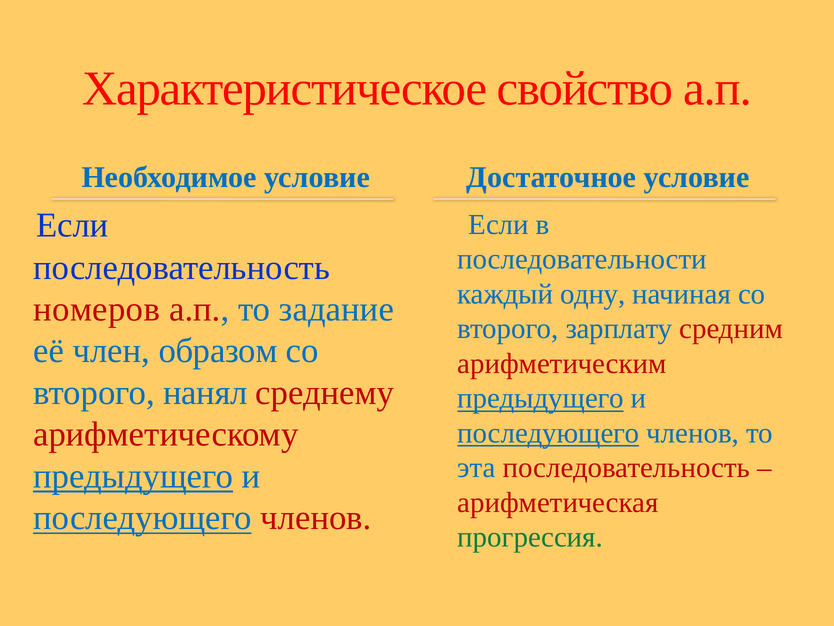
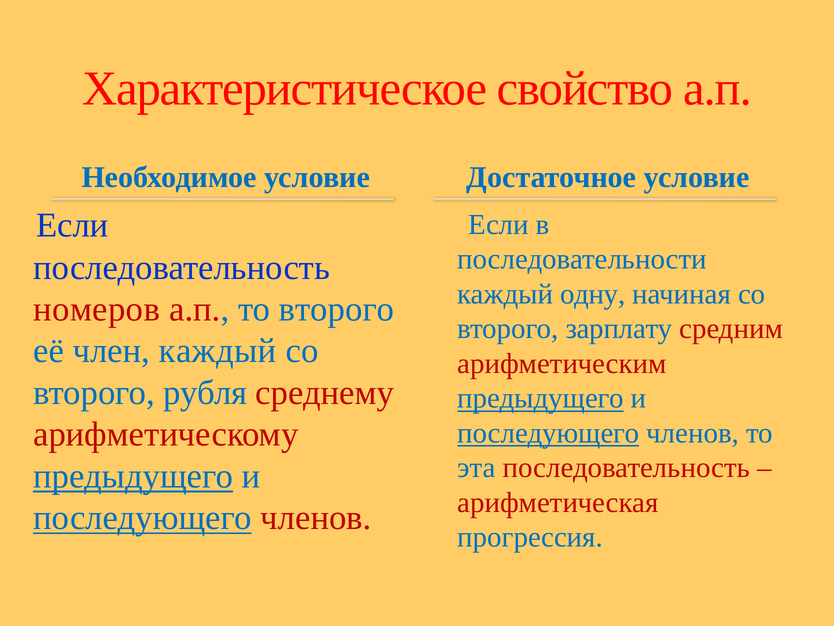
то задание: задание -> второго (336, 309)
член образом: образом -> каждый (218, 351)
нанял: нанял -> рубля (205, 392)
прогрессия colour: green -> blue (530, 537)
